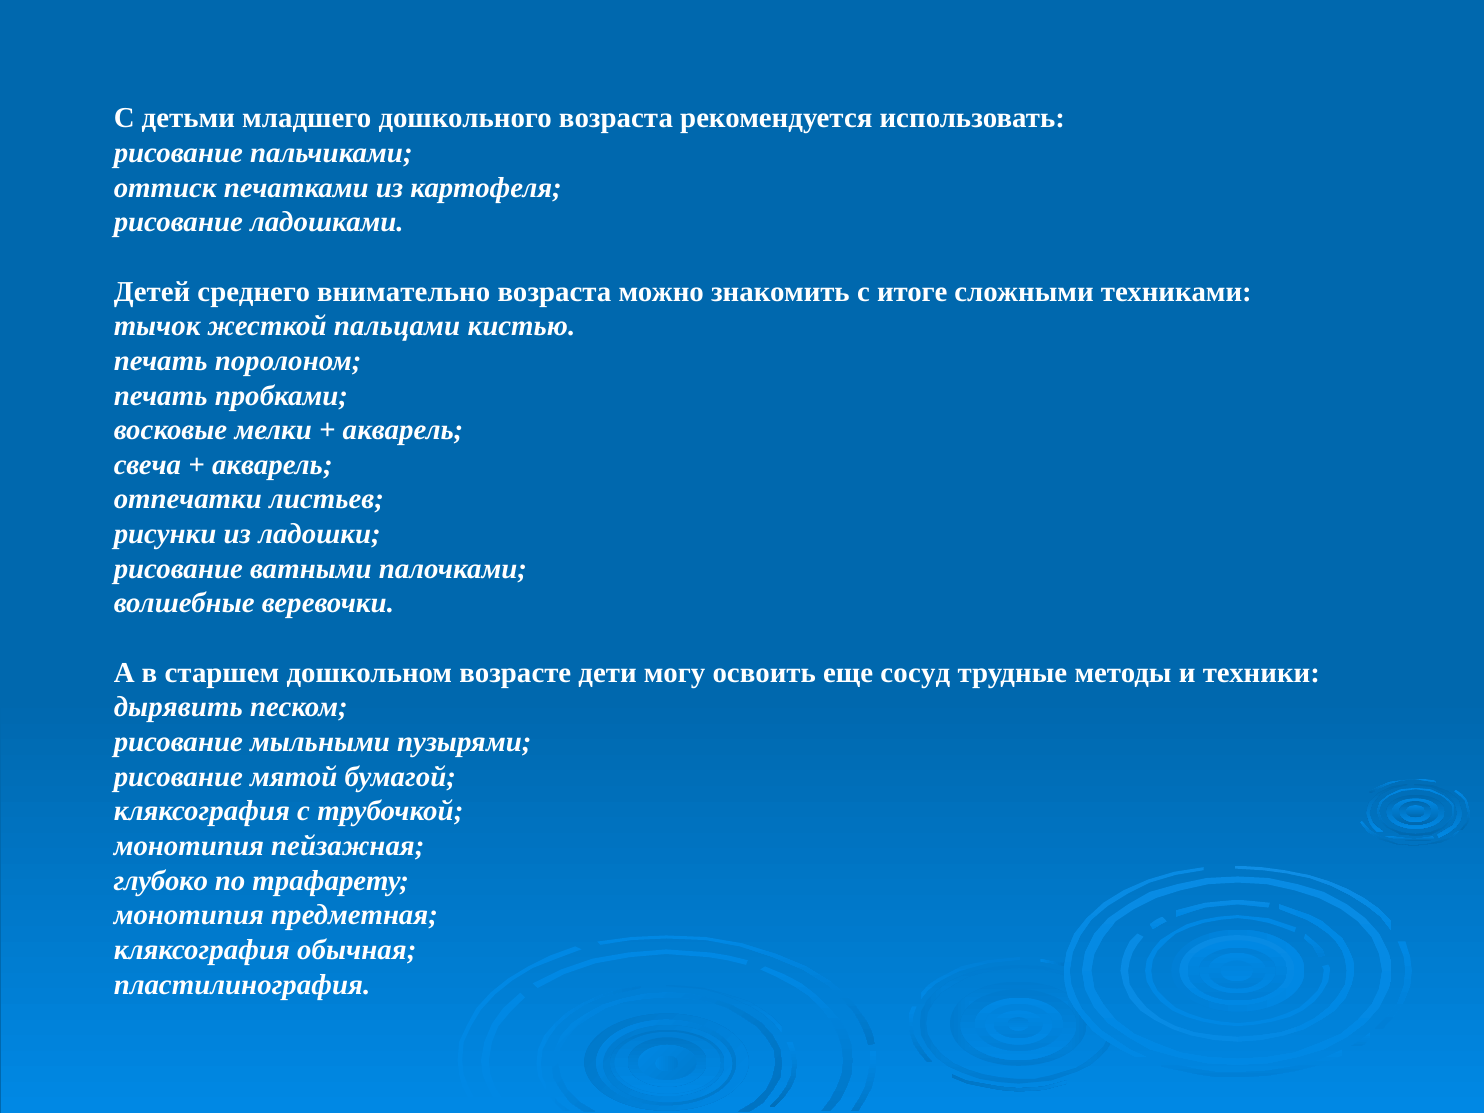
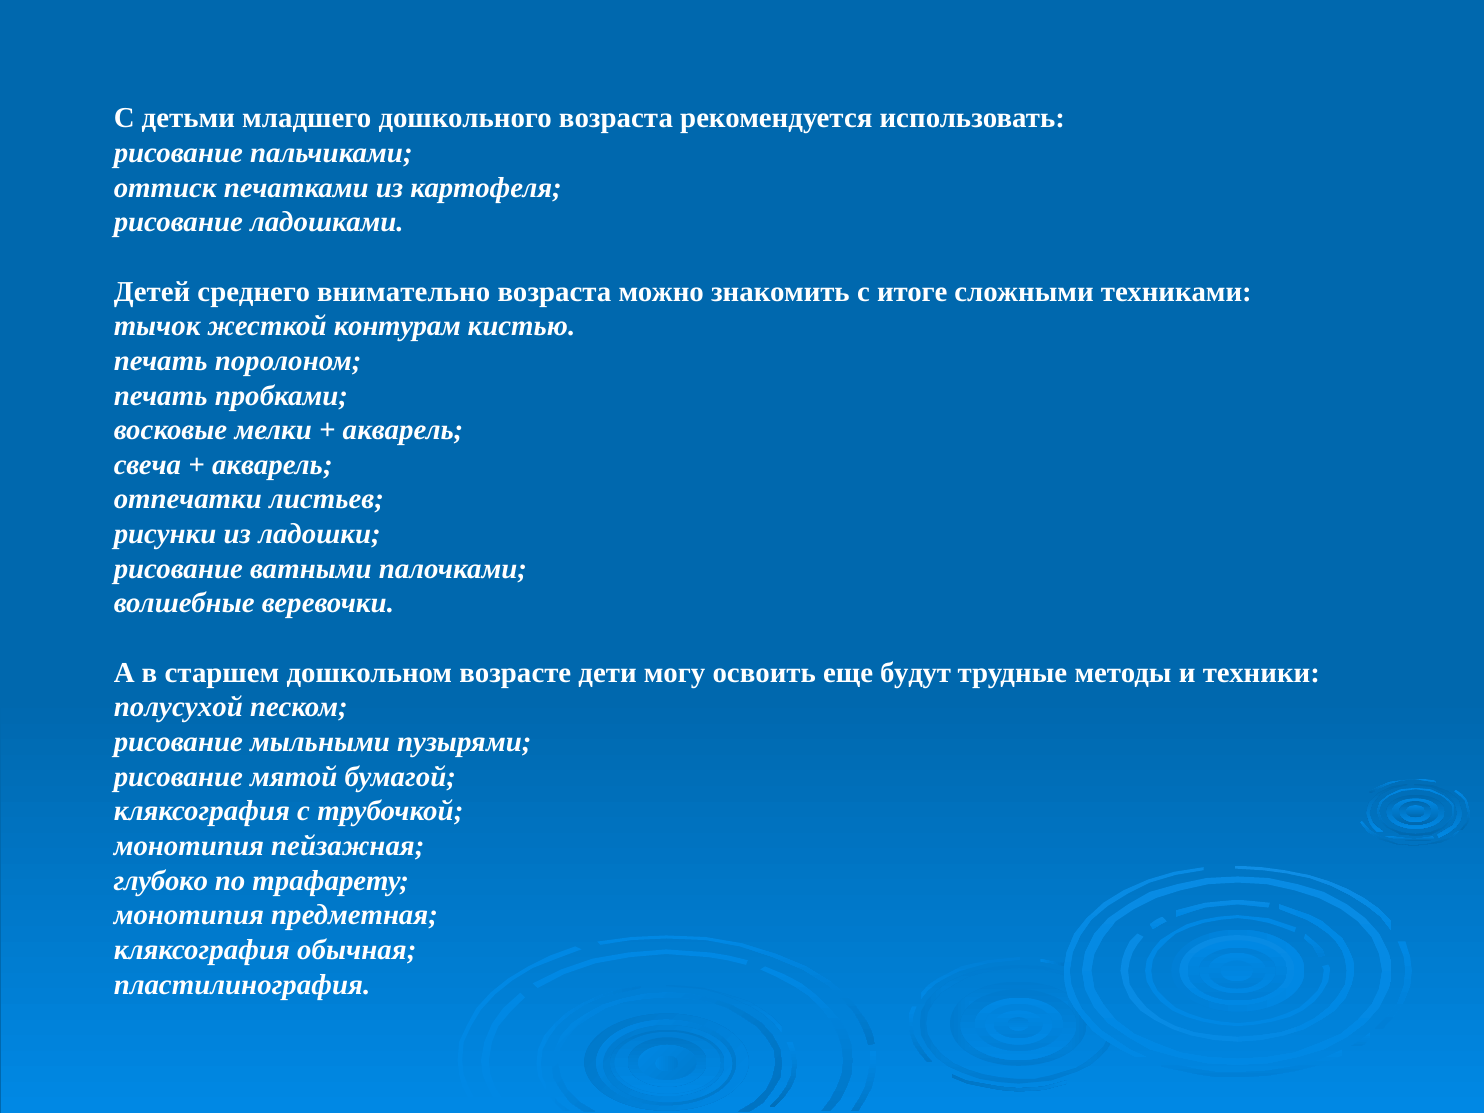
пальцами: пальцами -> контурам (397, 326)
сосуд: сосуд -> будут (916, 673)
дырявить: дырявить -> полусухой (178, 707)
